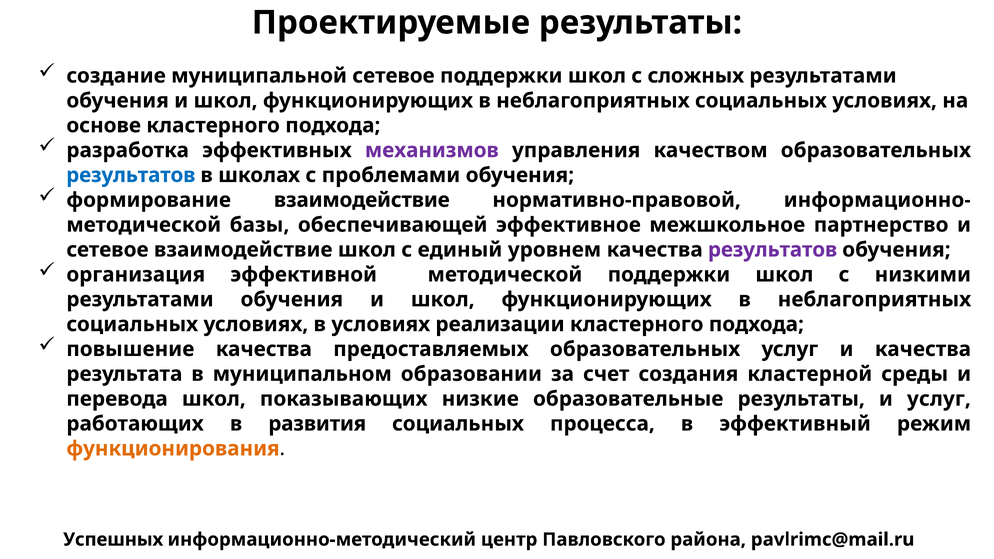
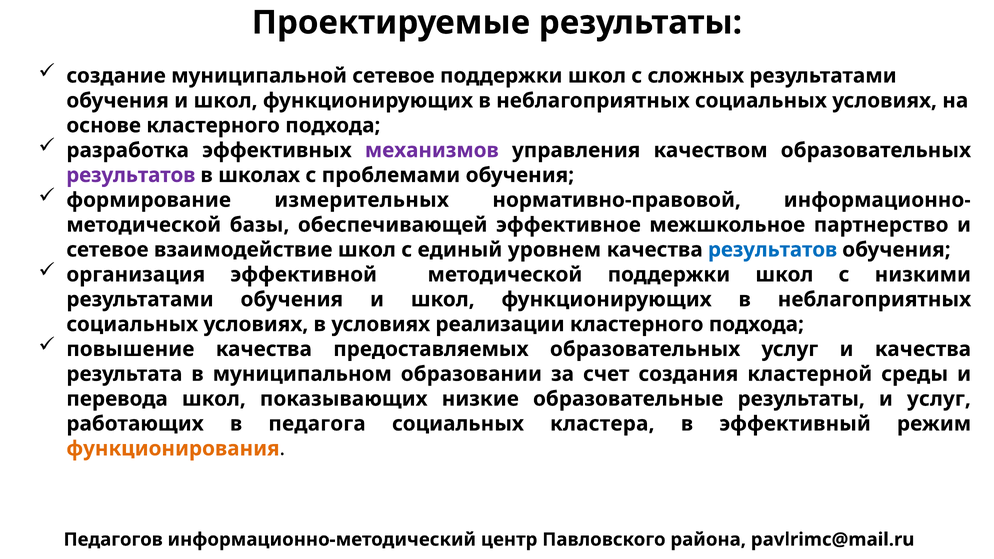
результатов colour: blue -> purple (131, 175)
формирование взаимодействие: взаимодействие -> измерительных (362, 200)
результатов colour: purple -> blue (773, 250)
развития: развития -> педагога (317, 424)
процесса: процесса -> кластера (602, 424)
Успешных: Успешных -> Педагогов (113, 540)
